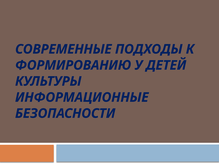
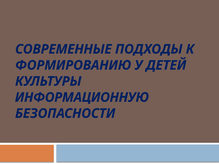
ИНФОРМАЦИОННЫЕ: ИНФОРМАЦИОННЫЕ -> ИНФОРМАЦИОННУЮ (82, 98)
